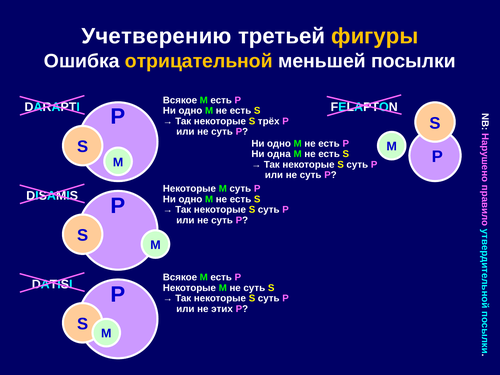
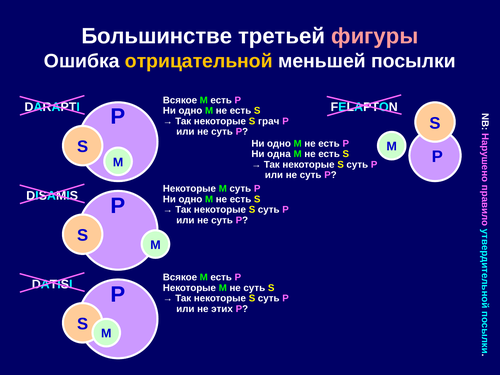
Учетверению: Учетверению -> Большинстве (157, 36)
фигуры colour: yellow -> pink (375, 36)
трёх: трёх -> грач (269, 121)
